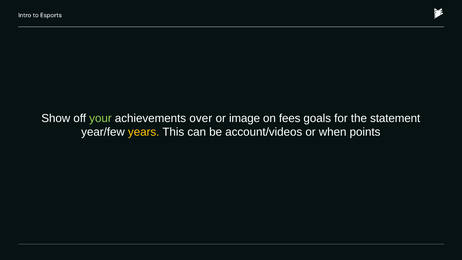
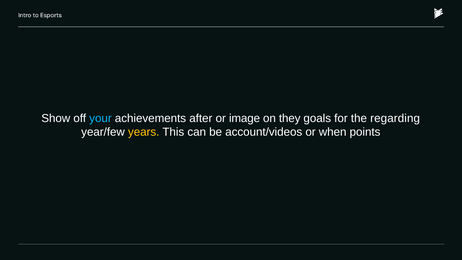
your colour: light green -> light blue (100, 118)
over: over -> after (201, 118)
fees: fees -> they (290, 118)
statement: statement -> regarding (395, 118)
